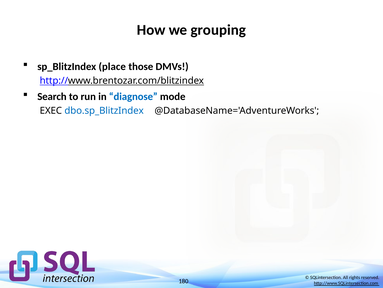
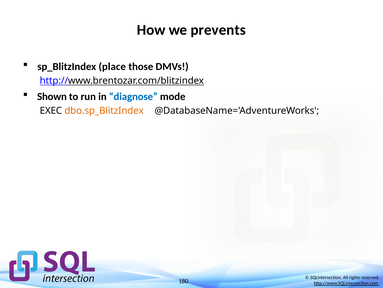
grouping: grouping -> prevents (218, 30)
Search: Search -> Shown (52, 96)
dbo.sp_BlitzIndex colour: blue -> orange (104, 110)
